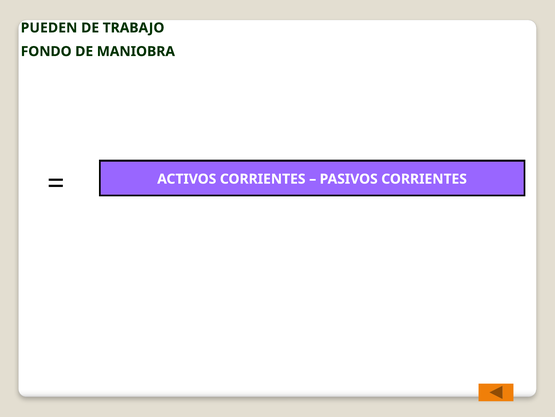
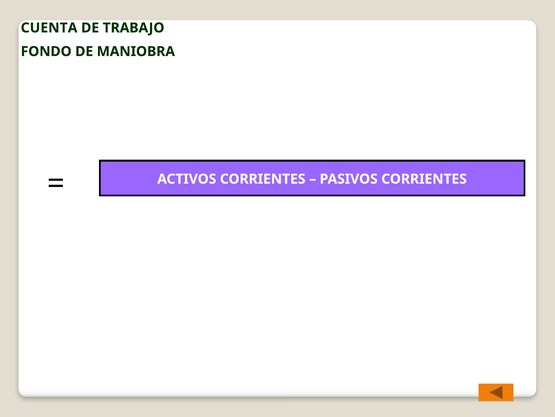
PUEDEN: PUEDEN -> CUENTA (49, 28)
